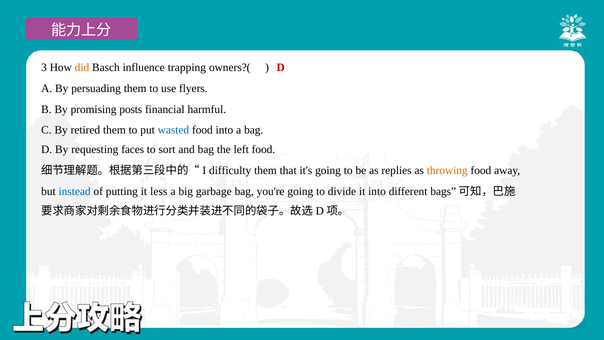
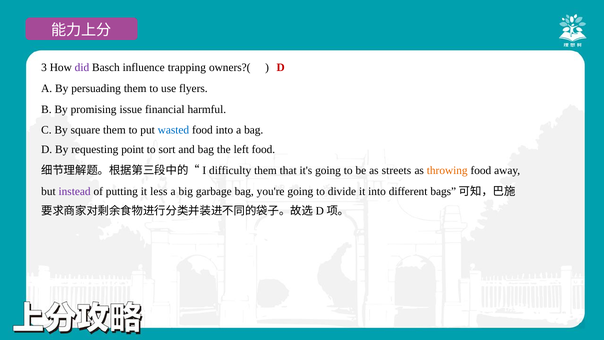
did colour: orange -> purple (82, 68)
posts: posts -> issue (131, 109)
retired: retired -> square (85, 130)
faces: faces -> point (133, 150)
replies: replies -> streets (396, 170)
instead colour: blue -> purple (75, 191)
